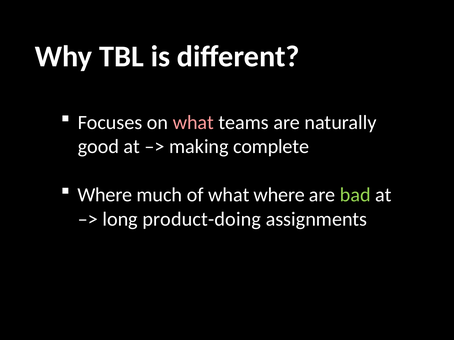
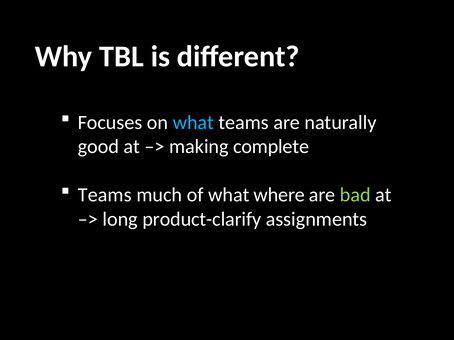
what colour: pink -> light blue (193, 123)
Where: Where -> Teams (105, 195)
product-doing: product-doing -> product-clarify (202, 219)
